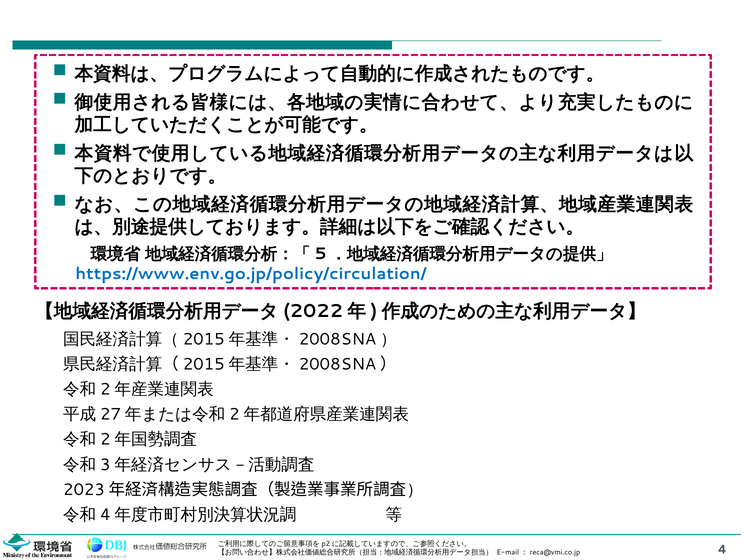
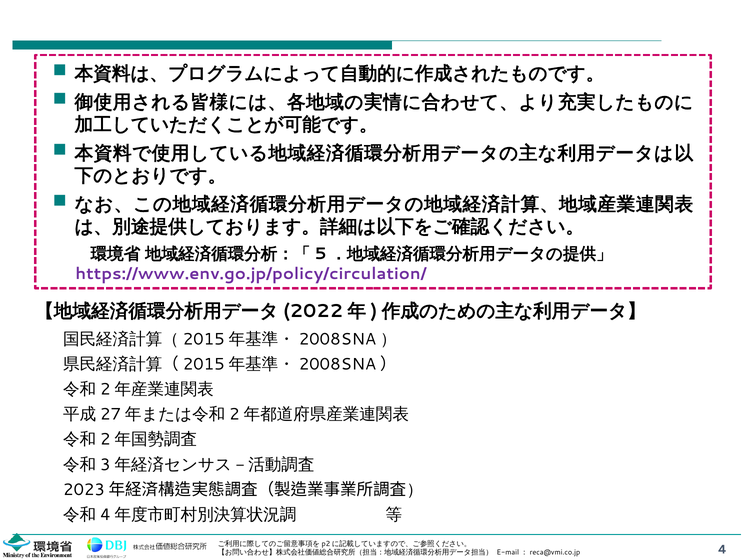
https://www.env.go.jp/policy/circulation/ colour: blue -> purple (251, 273)
